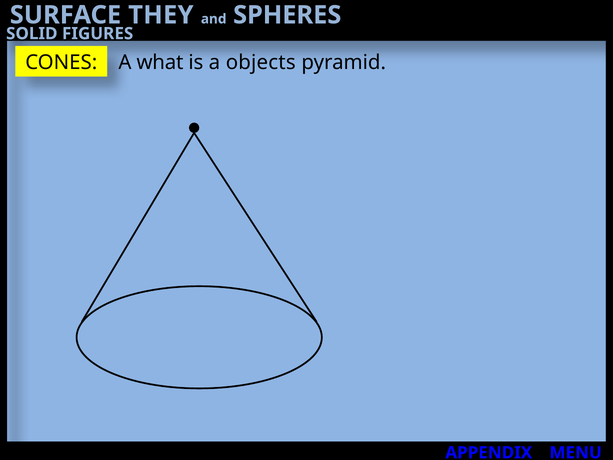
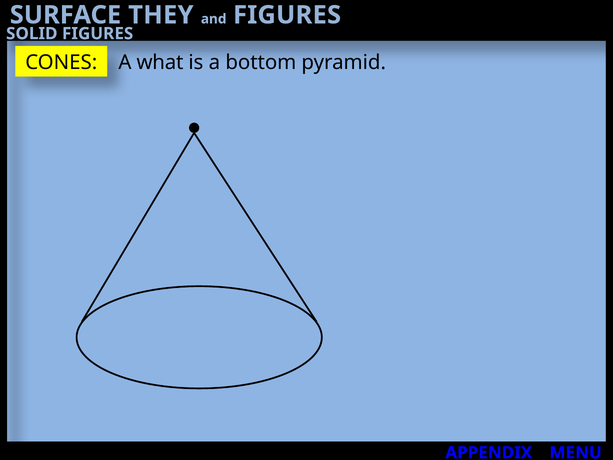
and SPHERES: SPHERES -> FIGURES (287, 15)
objects: objects -> bottom (261, 63)
